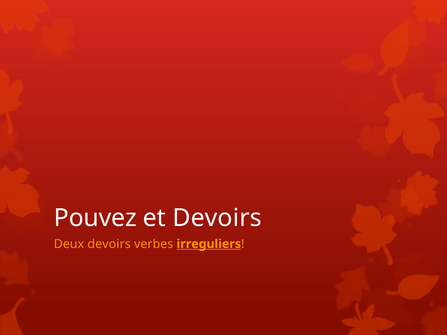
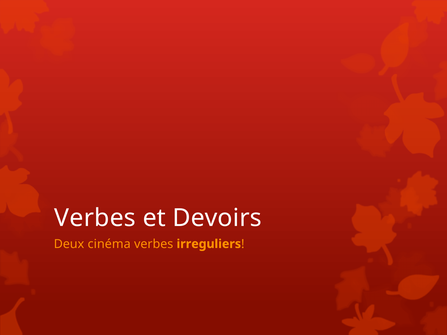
Pouvez: Pouvez -> Verbes (95, 218)
Deux devoirs: devoirs -> cinéma (109, 244)
irreguliers underline: present -> none (209, 244)
